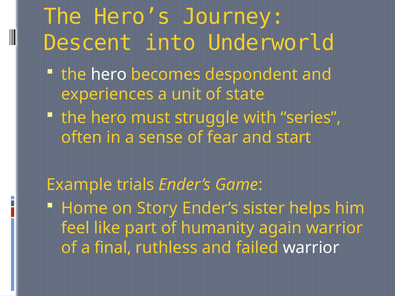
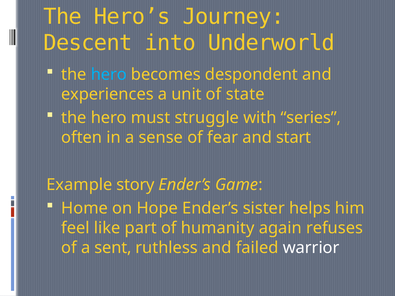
hero colour: white -> light blue (109, 75)
trials: trials -> story (135, 185)
Story: Story -> Hope (157, 208)
again warrior: warrior -> refuses (334, 228)
final: final -> sent (113, 248)
